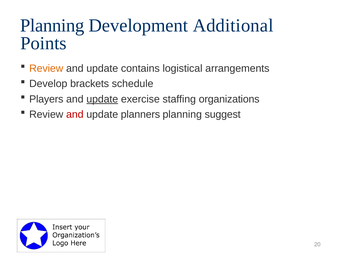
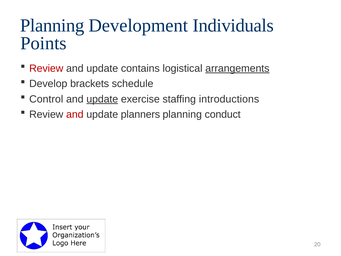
Additional: Additional -> Individuals (233, 25)
Review colour: orange -> red (46, 68)
arrangements underline: none -> present (237, 68)
Players: Players -> Control (46, 99)
organizations: organizations -> introductions (229, 99)
suggest: suggest -> conduct (223, 114)
